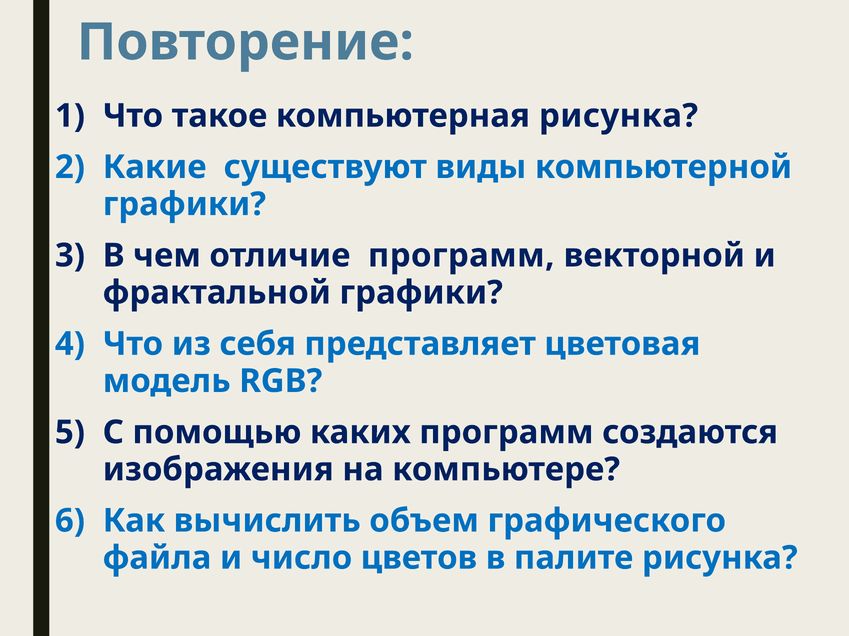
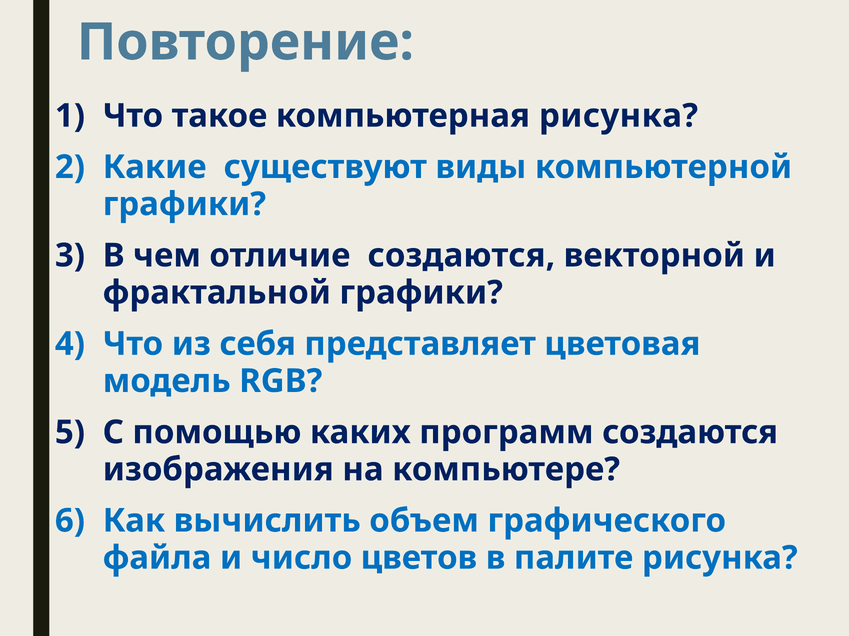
отличие программ: программ -> создаются (461, 256)
